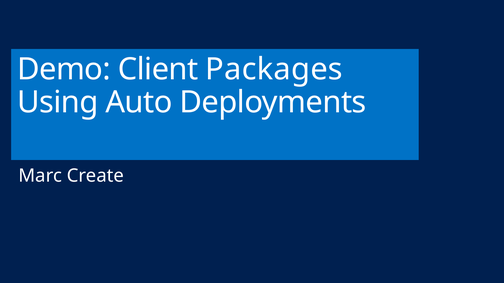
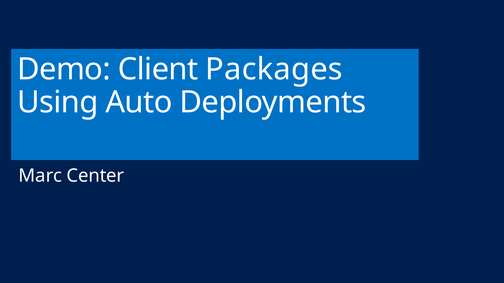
Create: Create -> Center (95, 176)
